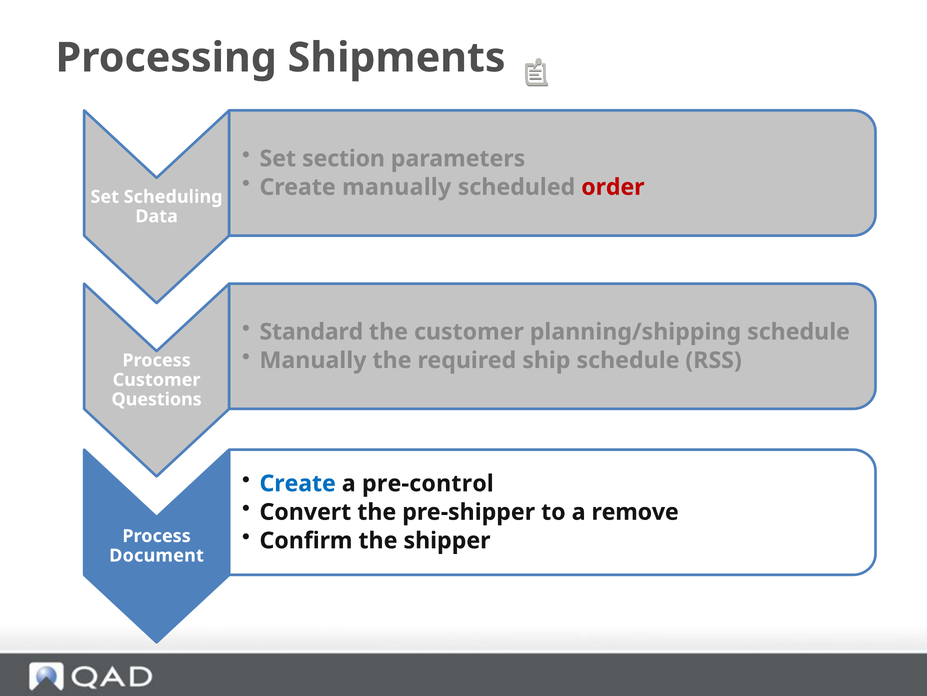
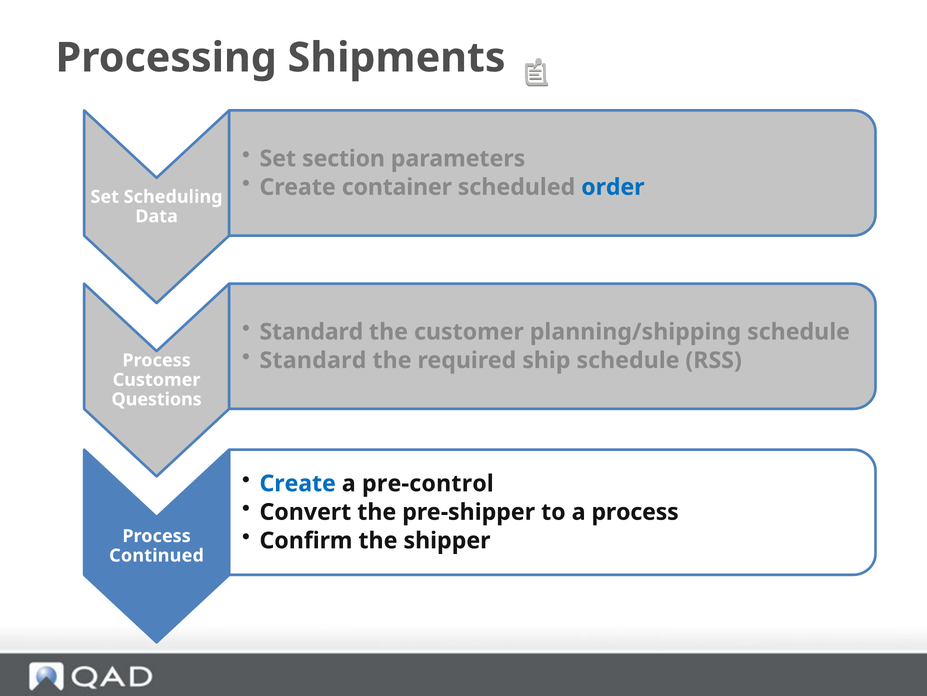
Create manually: manually -> container (397, 187)
order colour: red -> blue (613, 187)
Manually: Manually -> Standard (313, 360)
a remove: remove -> process (635, 512)
Document: Document -> Continued (157, 555)
